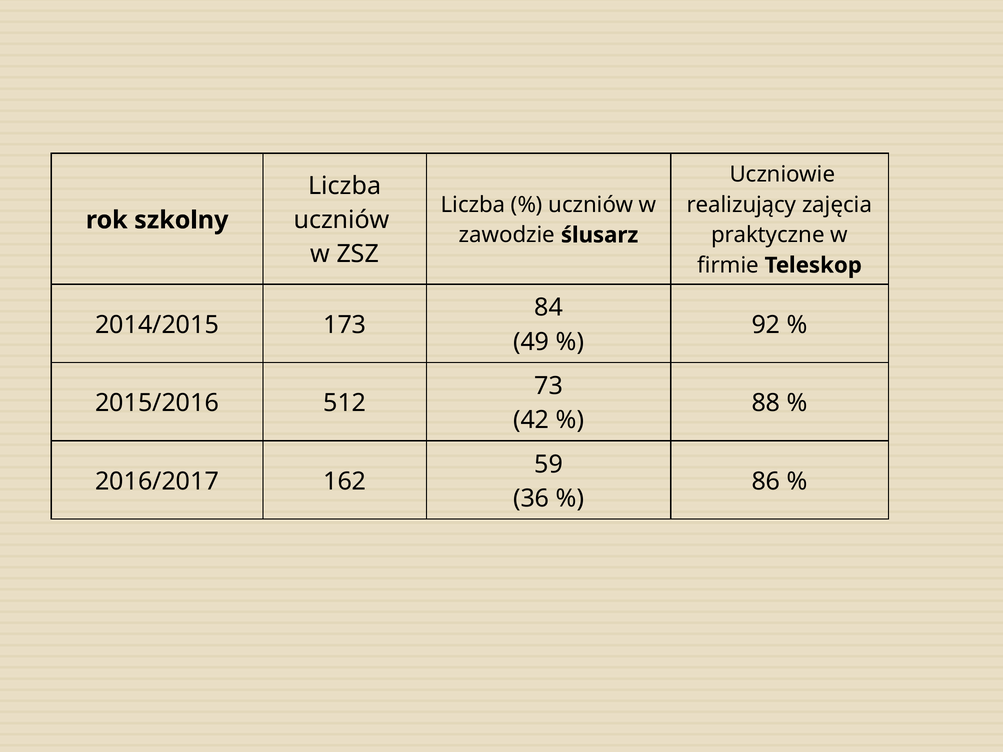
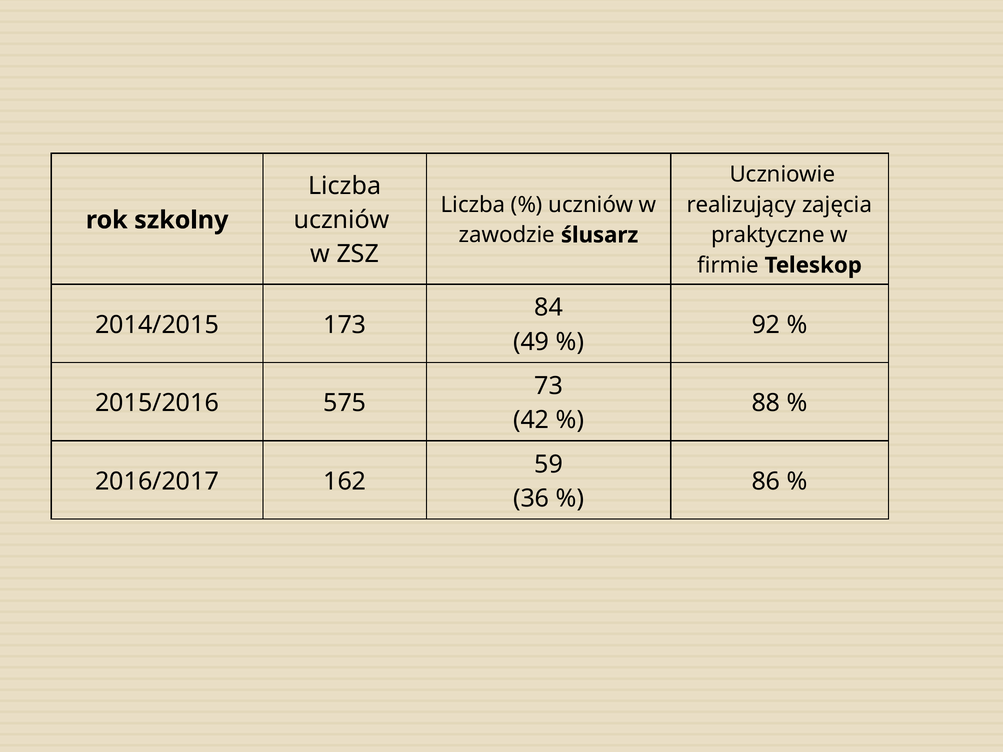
512: 512 -> 575 (345, 403)
